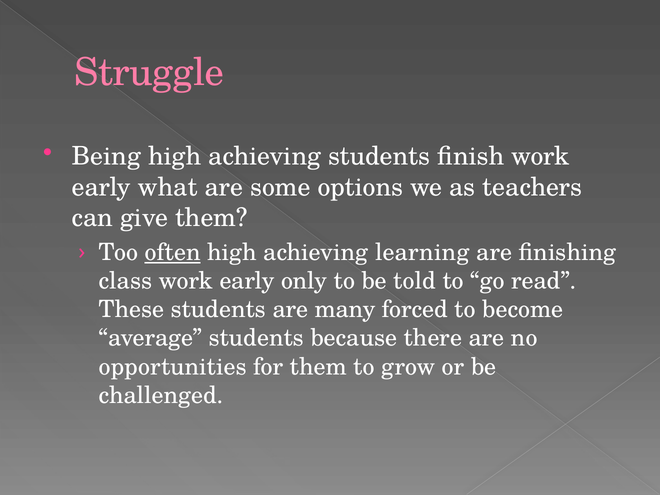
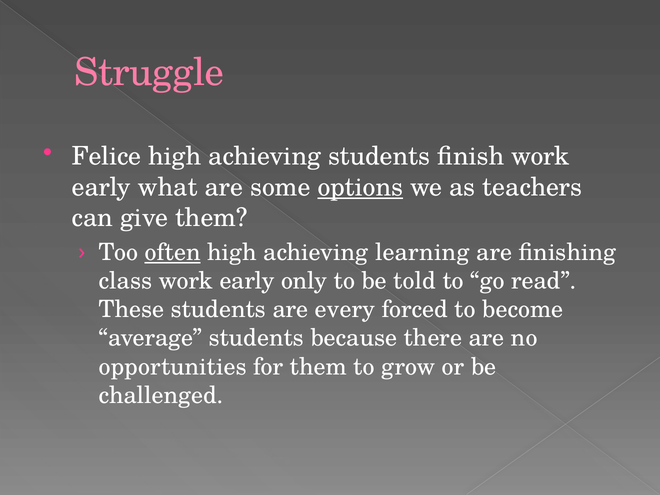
Being: Being -> Felice (107, 156)
options underline: none -> present (360, 187)
many: many -> every (345, 309)
